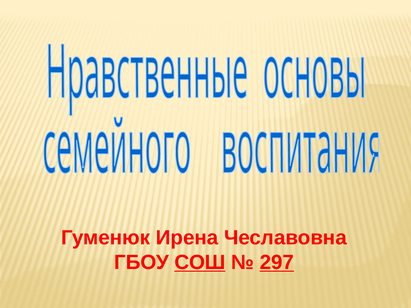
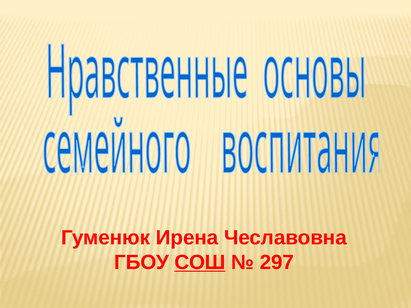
297 underline: present -> none (277, 263)
